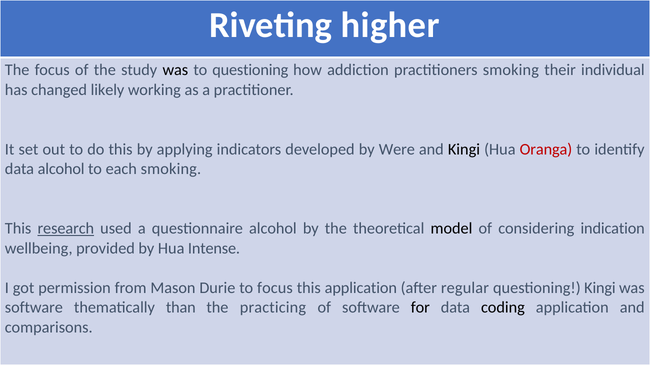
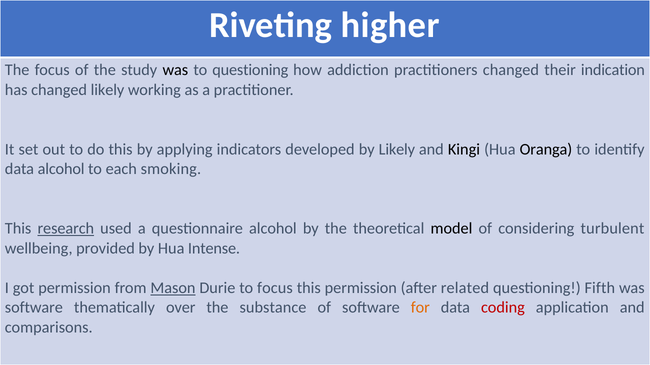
practitioners smoking: smoking -> changed (511, 70)
individual: individual -> indication (613, 70)
by Were: Were -> Likely (397, 150)
Oranga colour: red -> black (546, 150)
indication: indication -> turbulent (612, 229)
Mason underline: none -> present (173, 288)
this application: application -> permission (361, 288)
regular: regular -> related (465, 288)
questioning Kingi: Kingi -> Fifth (600, 288)
than: than -> over (181, 308)
practicing: practicing -> substance (273, 308)
for colour: black -> orange (420, 308)
coding colour: black -> red (503, 308)
